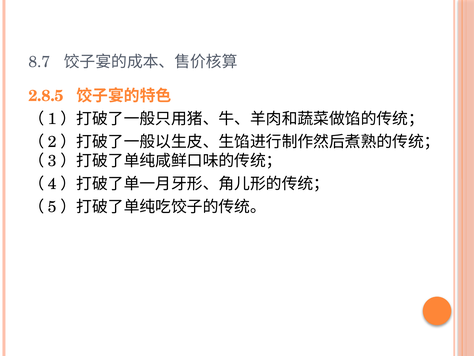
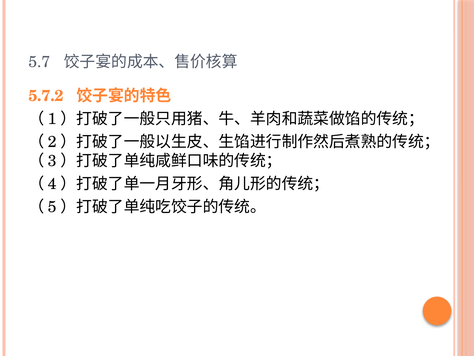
8.7: 8.7 -> 5.7 (39, 62)
2.8.5: 2.8.5 -> 5.7.2 (46, 96)
